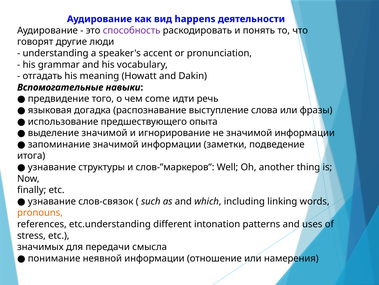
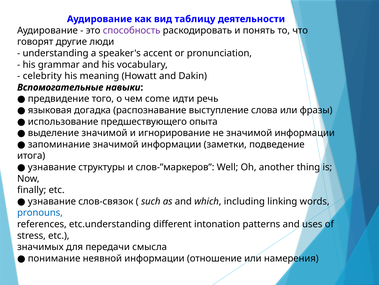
happens: happens -> таблицу (195, 19)
отгадать: отгадать -> celebrity (42, 76)
pronouns colour: orange -> blue (40, 212)
